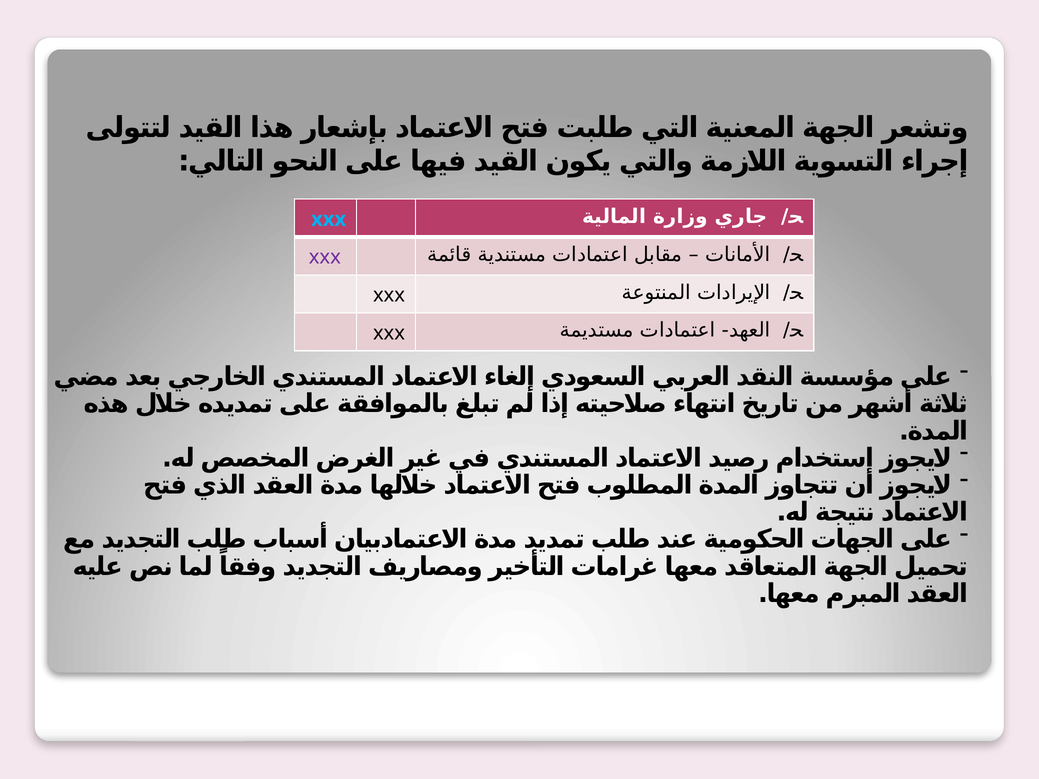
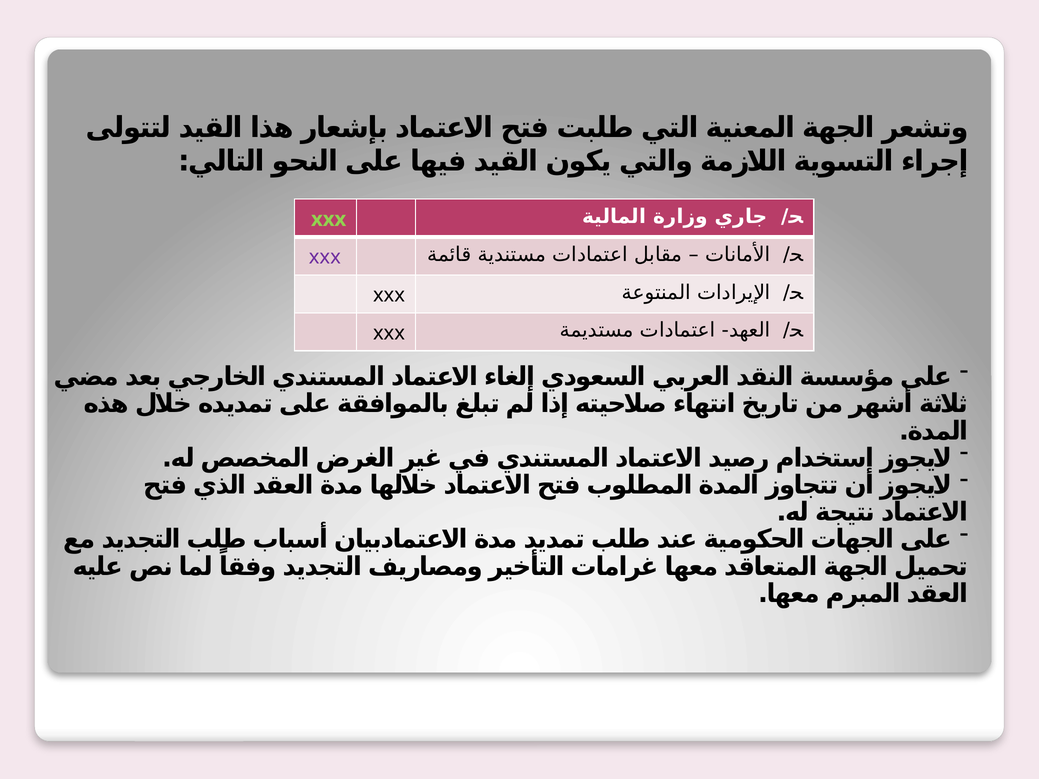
xxx colour: light blue -> light green (329, 219)
